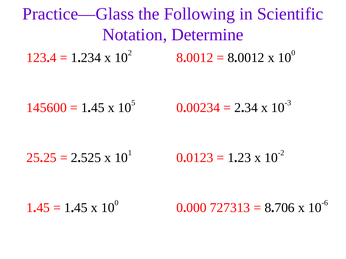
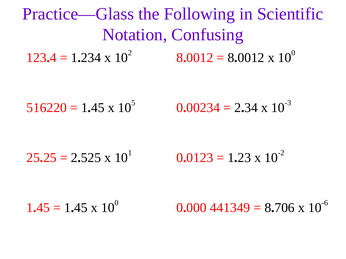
Determine: Determine -> Confusing (208, 35)
145600: 145600 -> 516220 (47, 108)
727313: 727313 -> 441349 (230, 208)
